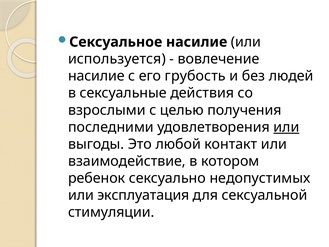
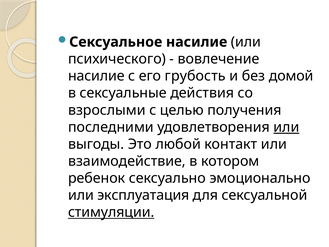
используется: используется -> психического (117, 59)
людей: людей -> домой (291, 76)
недопустимых: недопустимых -> эмоционально (260, 178)
стимуляции underline: none -> present (111, 212)
